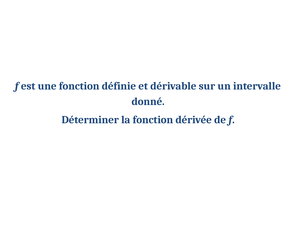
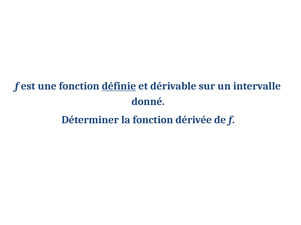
définie underline: none -> present (119, 86)
